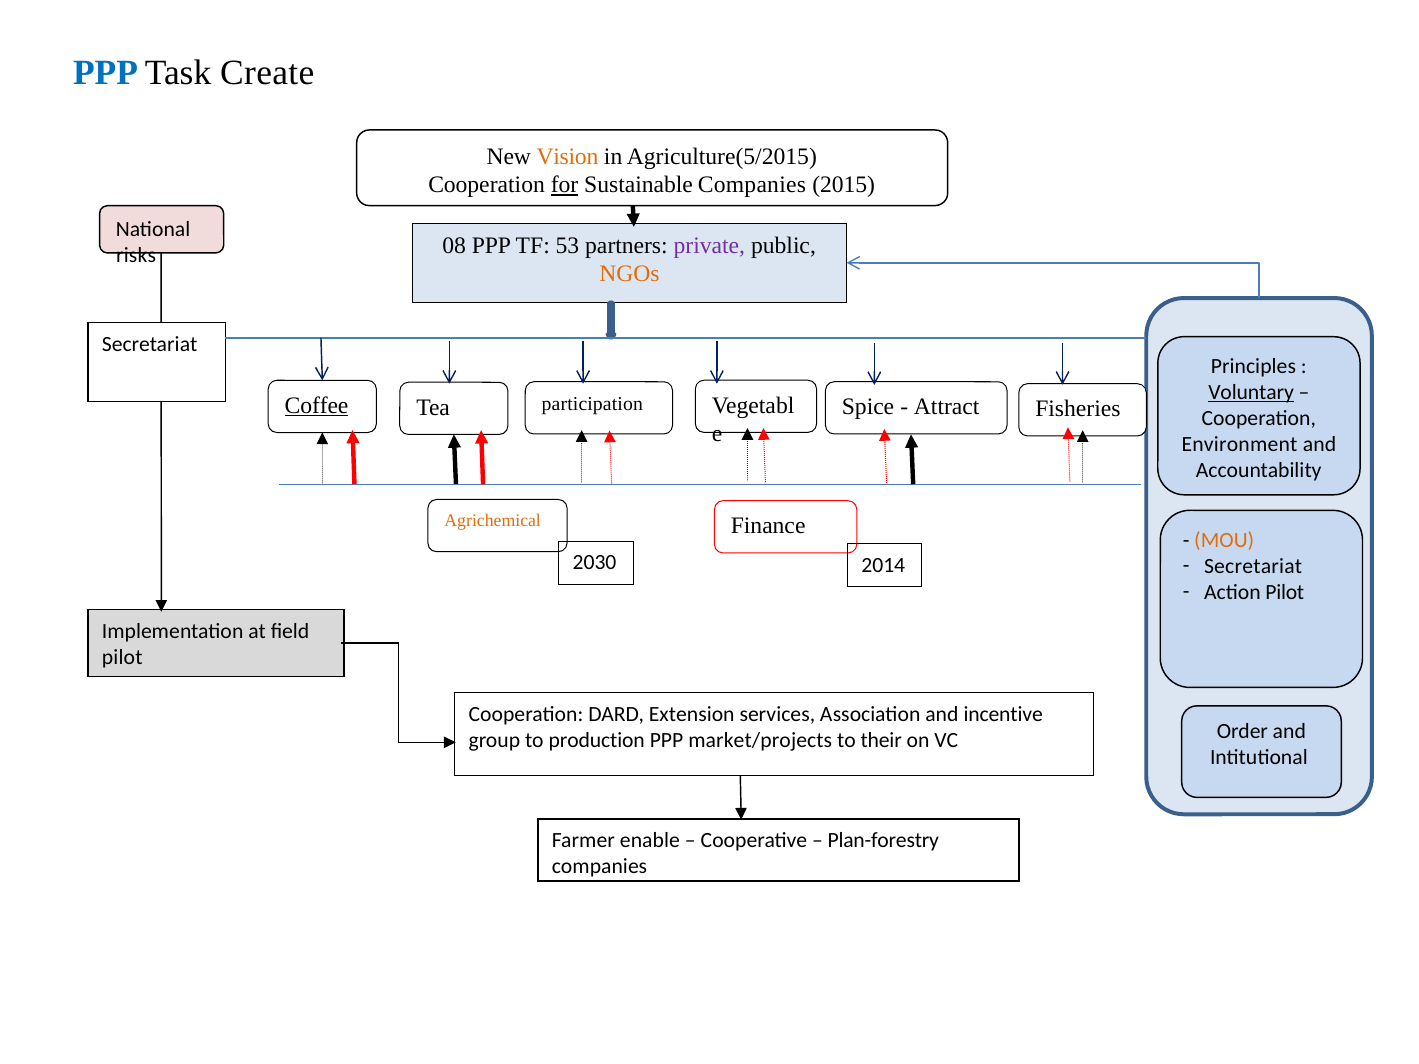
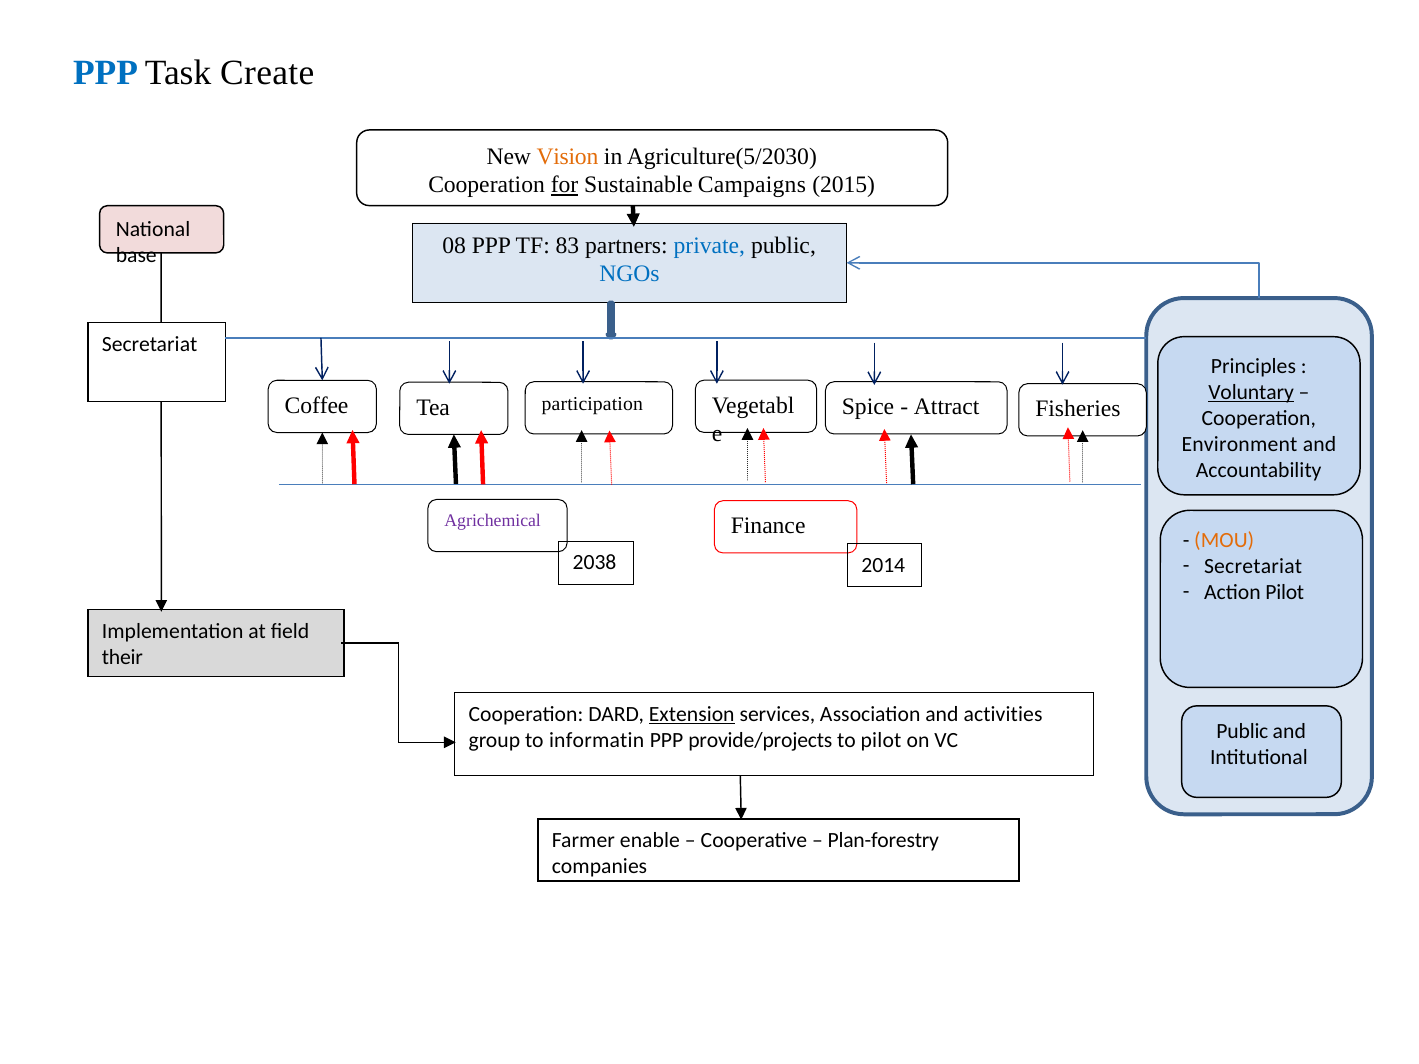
Agriculture(5/2015: Agriculture(5/2015 -> Agriculture(5/2030 (722, 157)
Sustainable Companies: Companies -> Campaigns (752, 185)
53: 53 -> 83 (567, 246)
private colour: purple -> blue (709, 246)
risks: risks -> base (136, 256)
NGOs colour: orange -> blue (629, 274)
Coffee underline: present -> none (317, 406)
Agrichemical colour: orange -> purple (493, 521)
2030: 2030 -> 2038 (595, 563)
pilot: pilot -> their (122, 657)
Extension underline: none -> present (692, 714)
incentive: incentive -> activities (1003, 714)
Order: Order -> Public (1242, 732)
production: production -> informatin (597, 740)
market/projects: market/projects -> provide/projects (760, 740)
to their: their -> pilot (881, 740)
